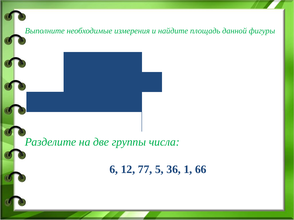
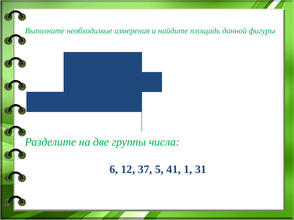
77: 77 -> 37 (145, 170)
36: 36 -> 41 (174, 170)
66: 66 -> 31 (201, 170)
